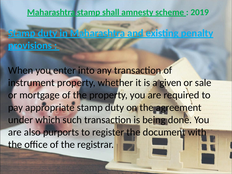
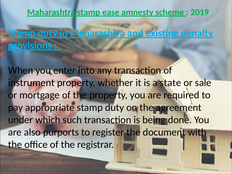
shall: shall -> ease (111, 12)
given: given -> state (170, 83)
